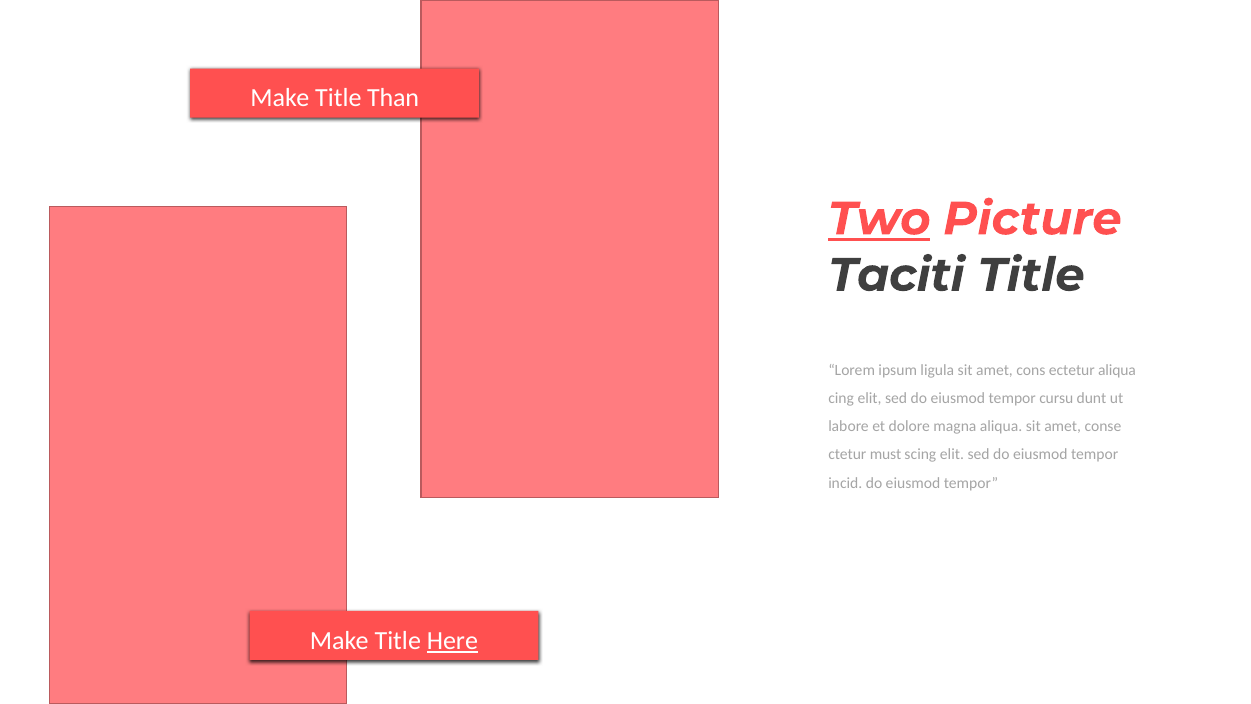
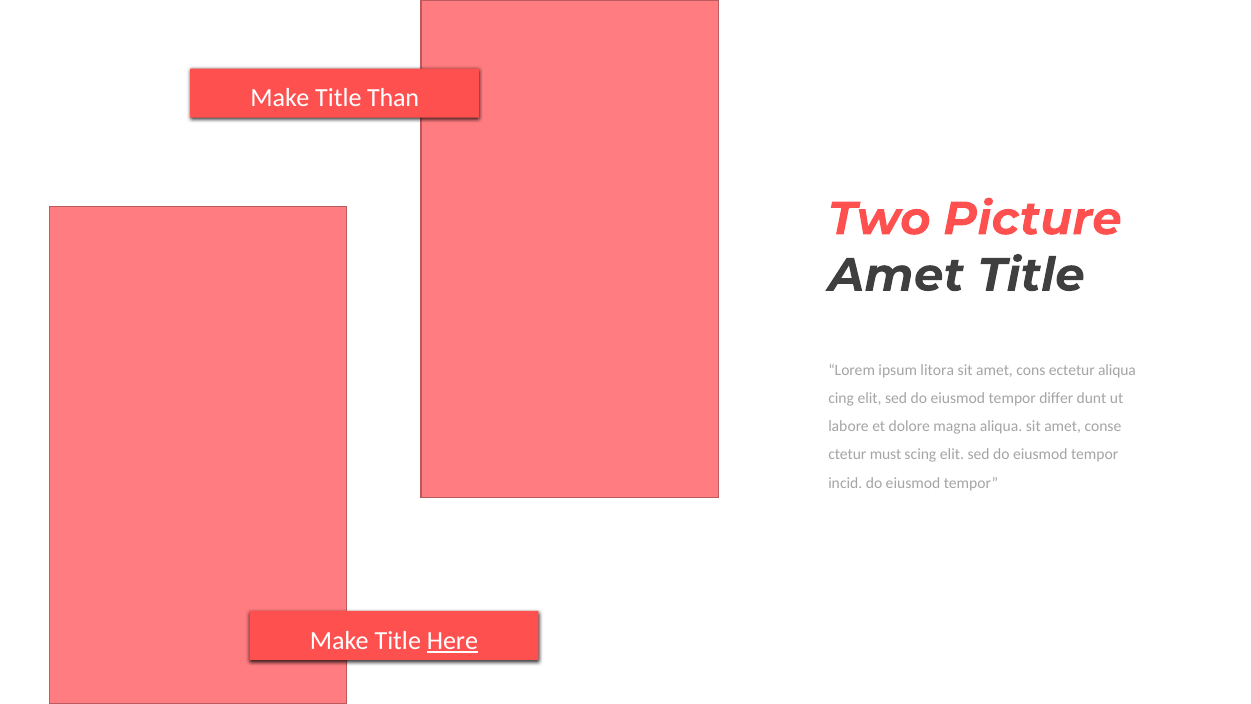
Two underline: present -> none (879, 219)
Taciti: Taciti -> Amet (896, 275)
ligula: ligula -> litora (937, 370)
cursu: cursu -> differ (1056, 398)
